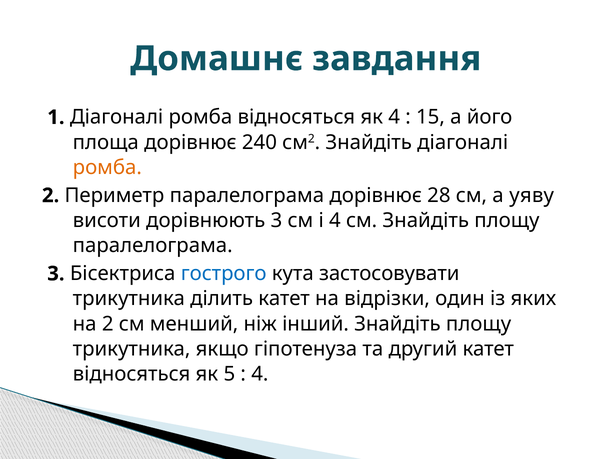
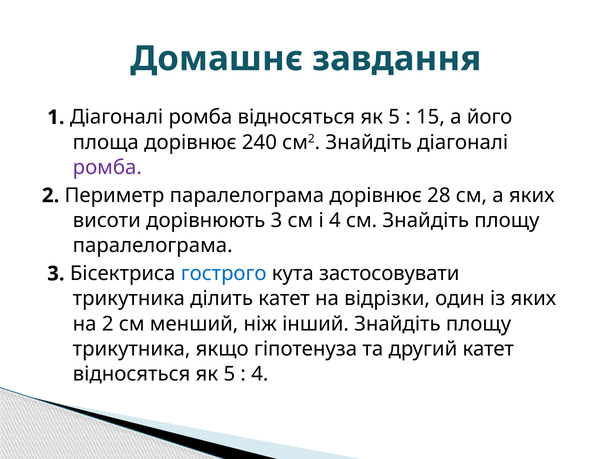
ромба відносяться як 4: 4 -> 5 (394, 117)
ромба colour: orange -> purple (107, 167)
а уяву: уяву -> яких (532, 195)
